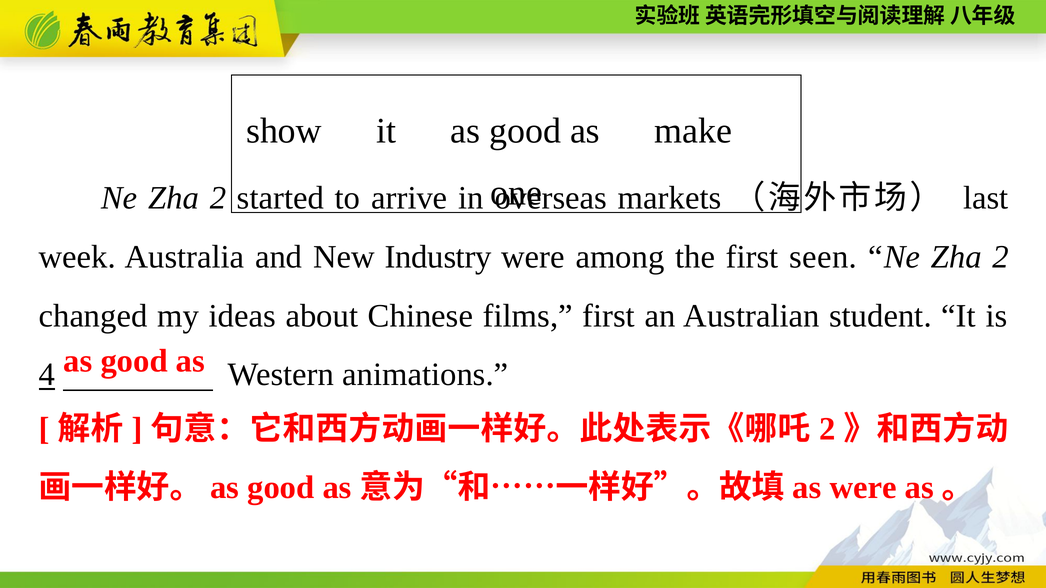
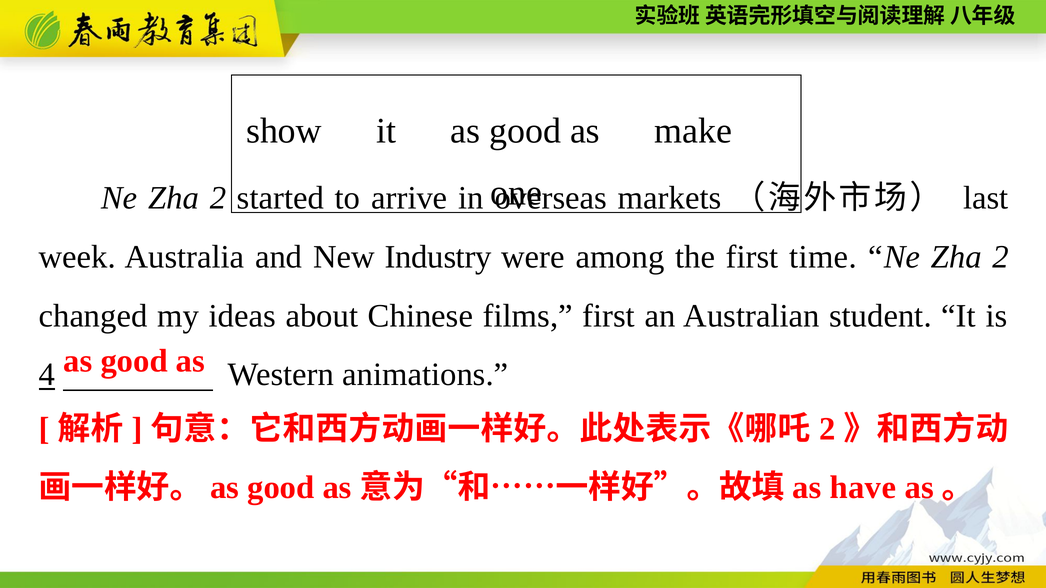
seen: seen -> time (823, 257)
as were: were -> have (863, 488)
